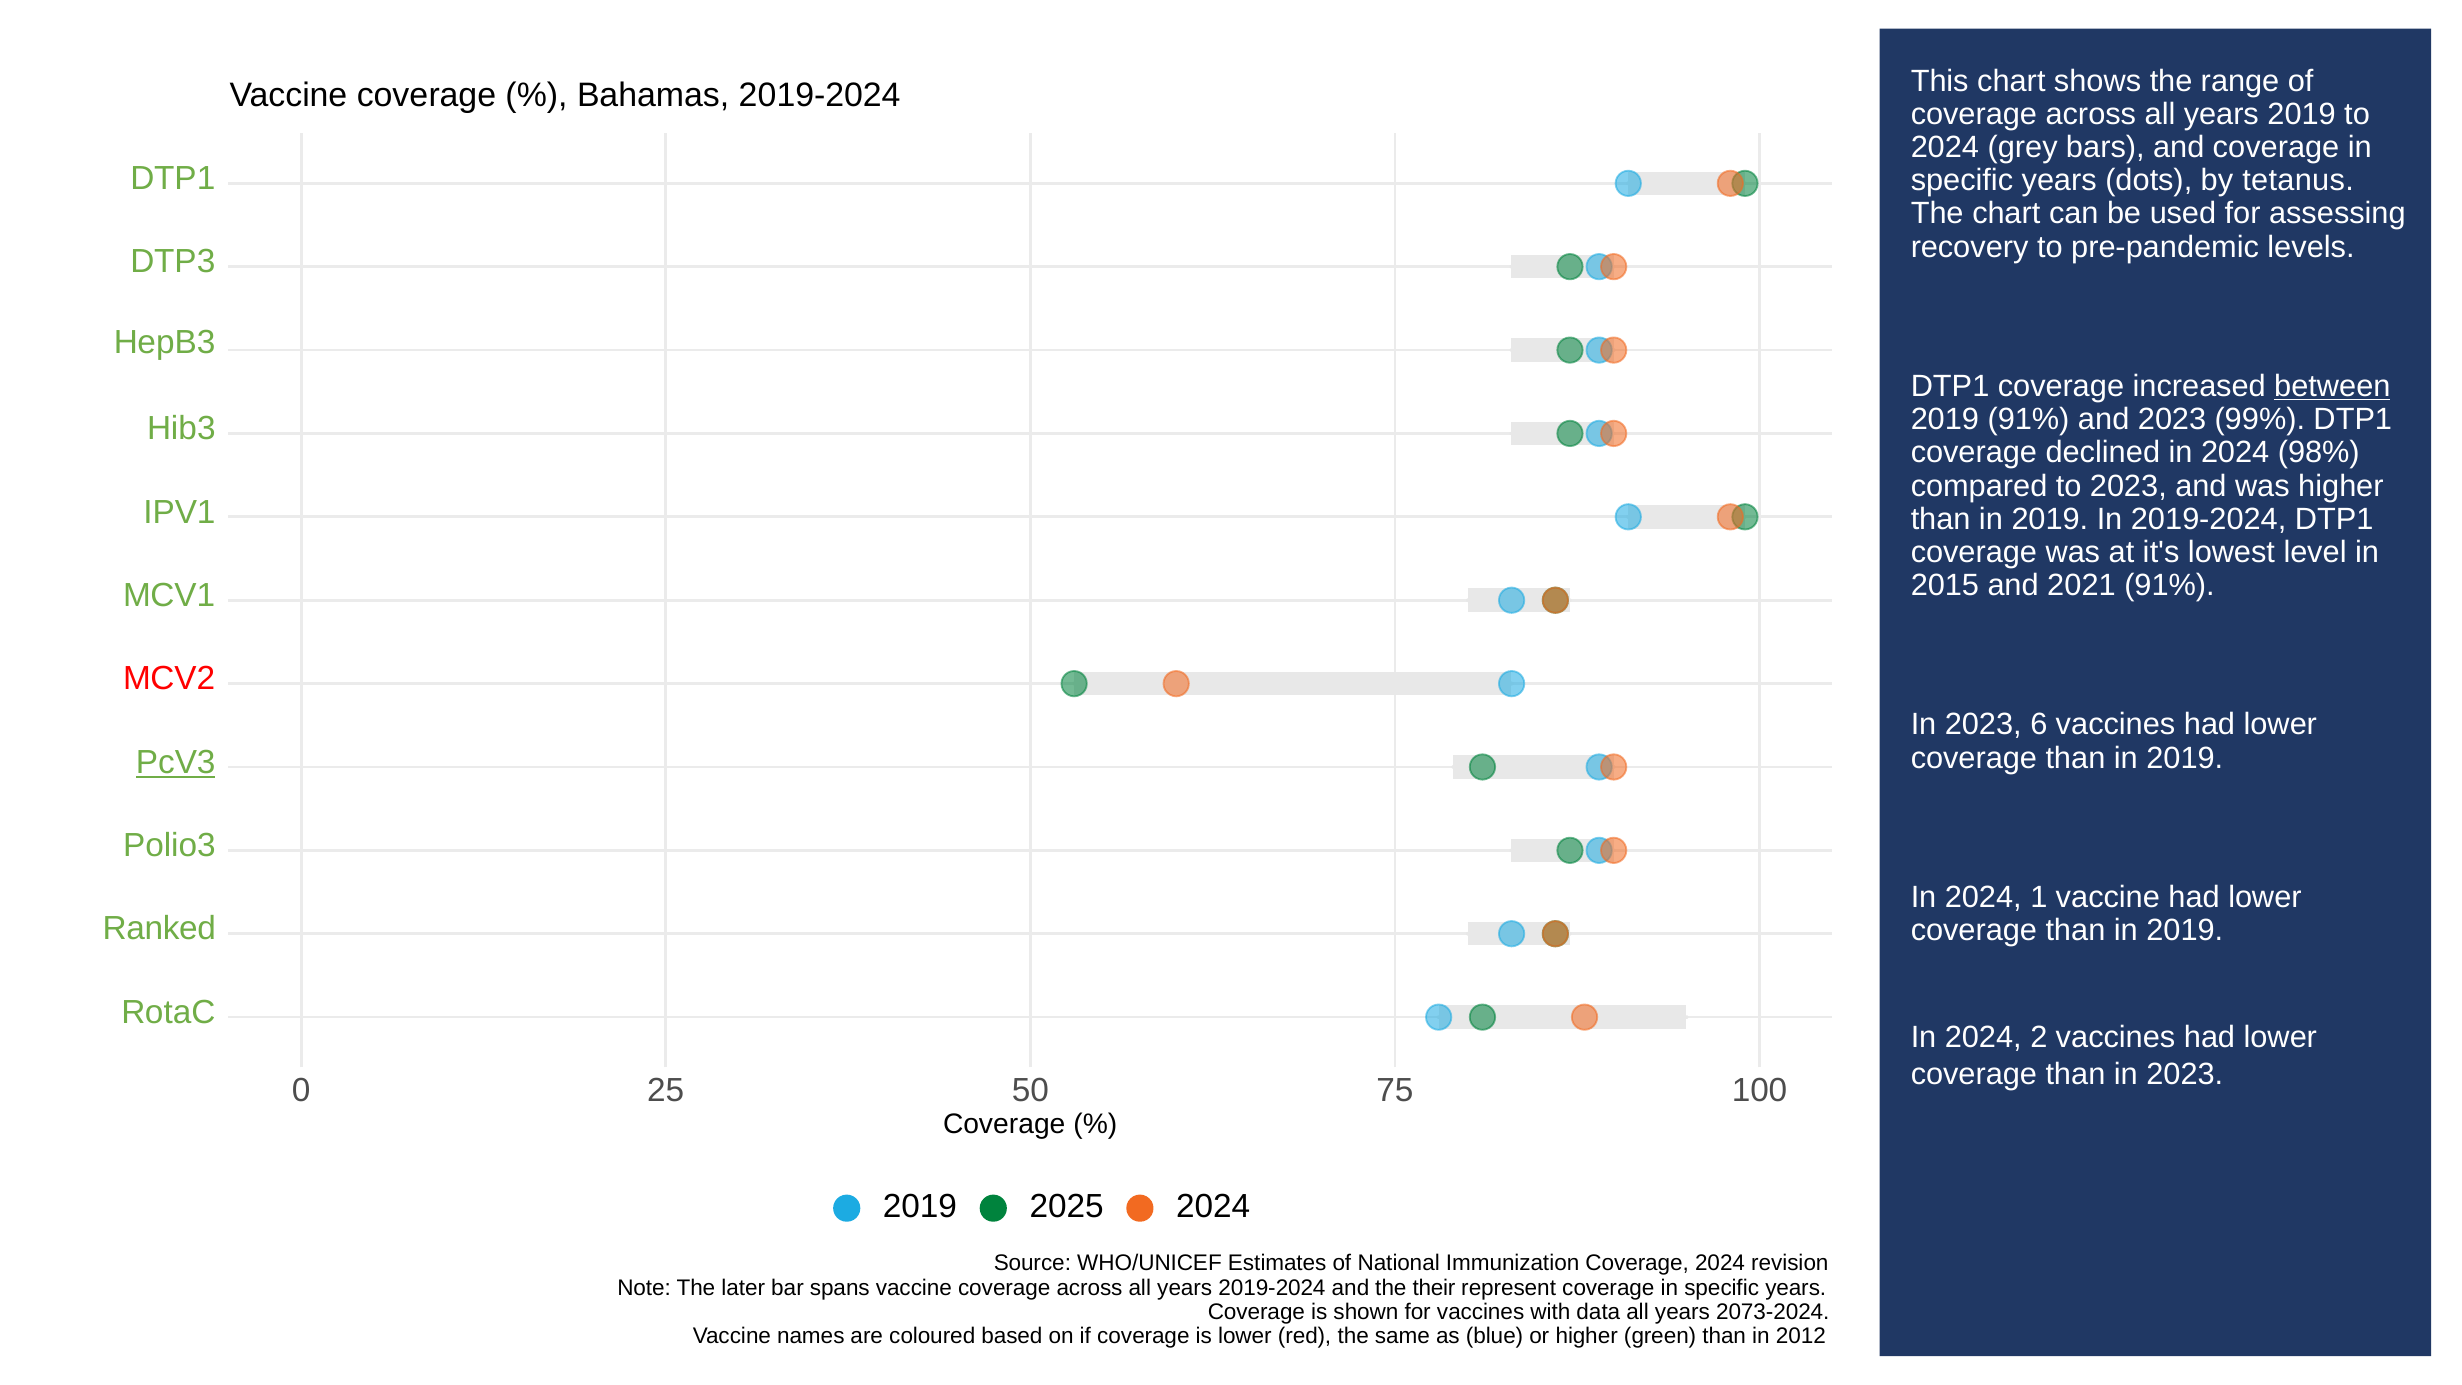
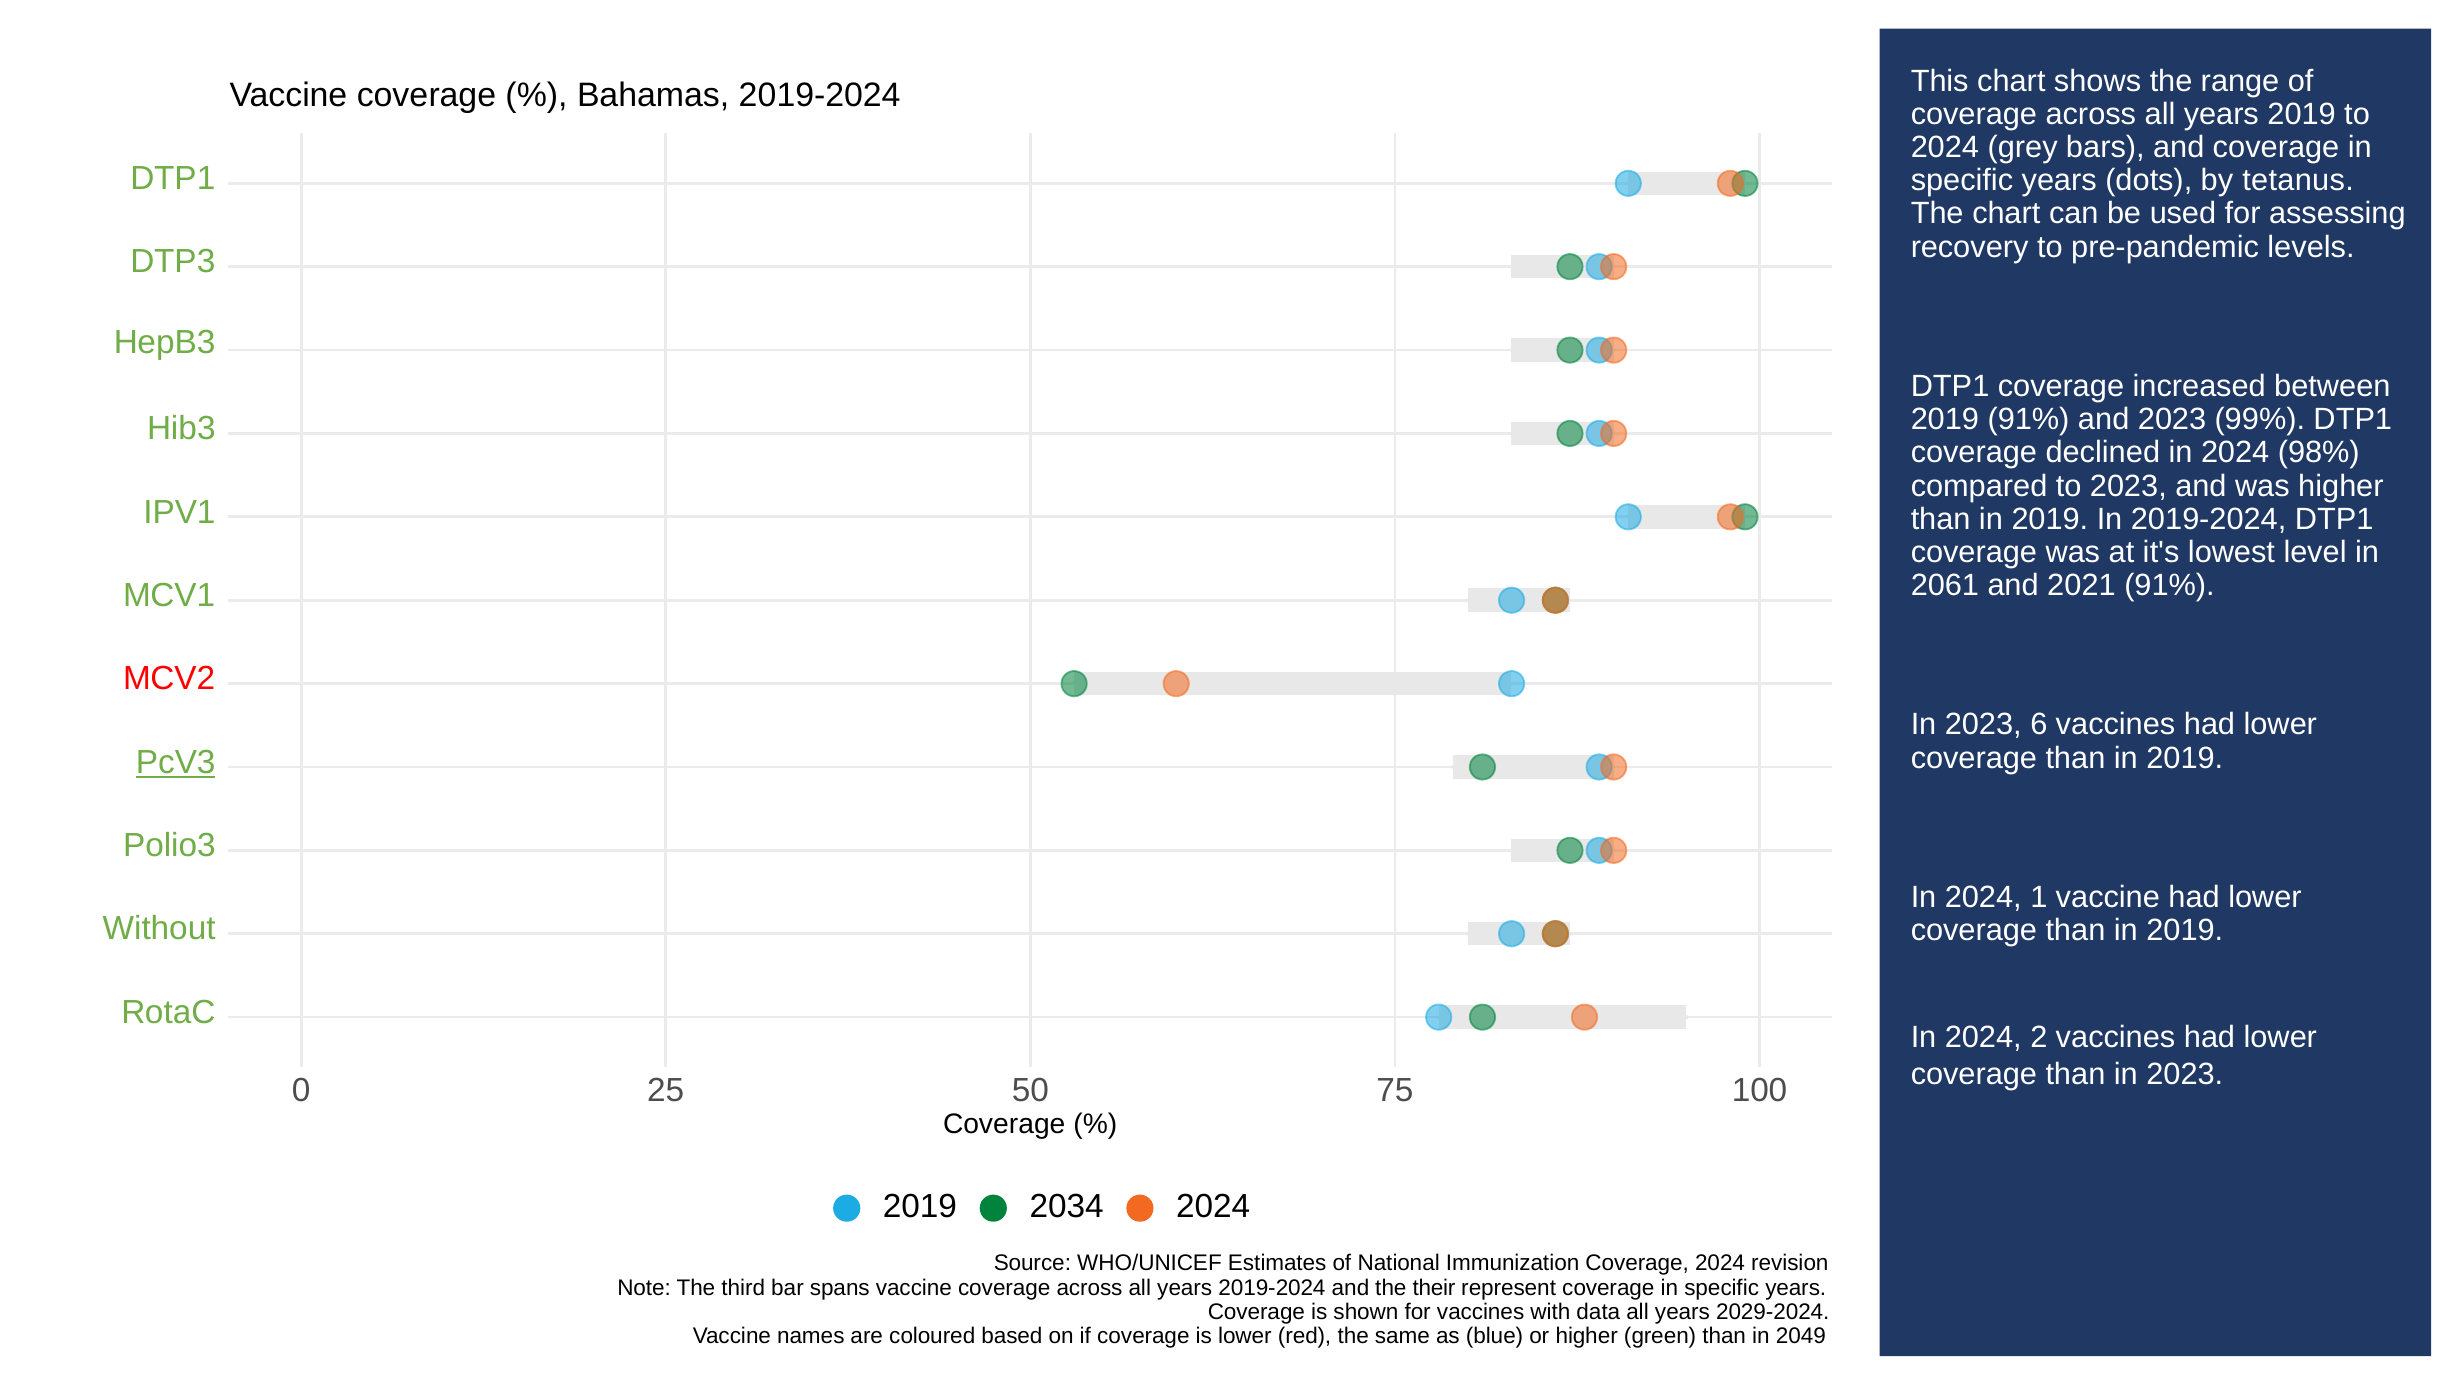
between underline: present -> none (2332, 386)
2015: 2015 -> 2061 (1945, 586)
Ranked: Ranked -> Without (159, 929)
2025: 2025 -> 2034 (1067, 1207)
later: later -> third (743, 1287)
2073-2024: 2073-2024 -> 2029-2024 (1773, 1312)
2012: 2012 -> 2049 (1801, 1336)
